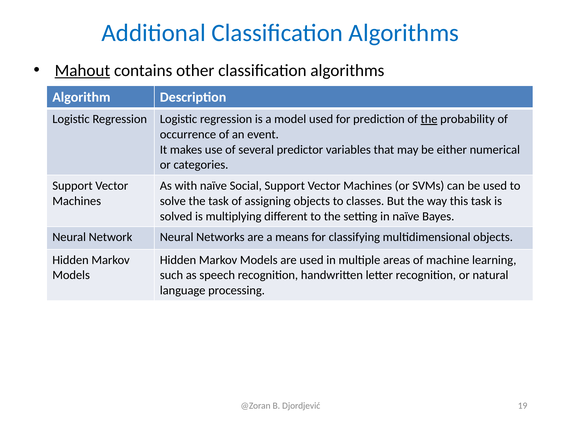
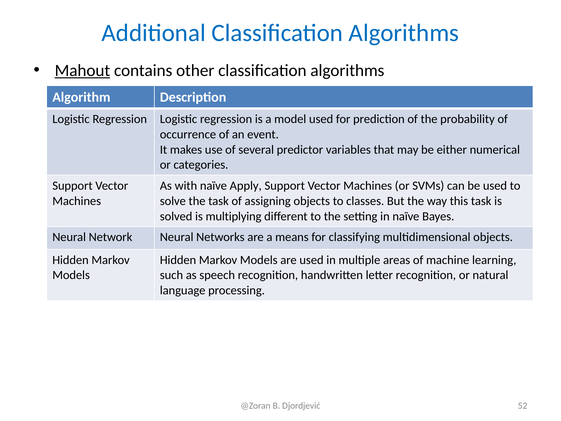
the underline: present -> none (429, 119)
Social: Social -> Apply (246, 186)
19: 19 -> 52 (523, 405)
